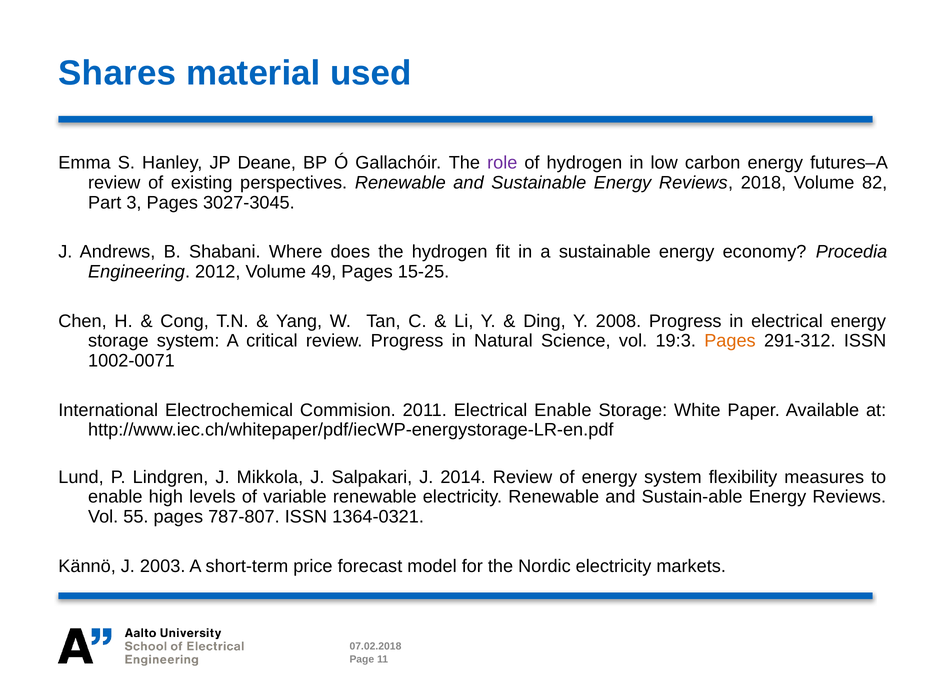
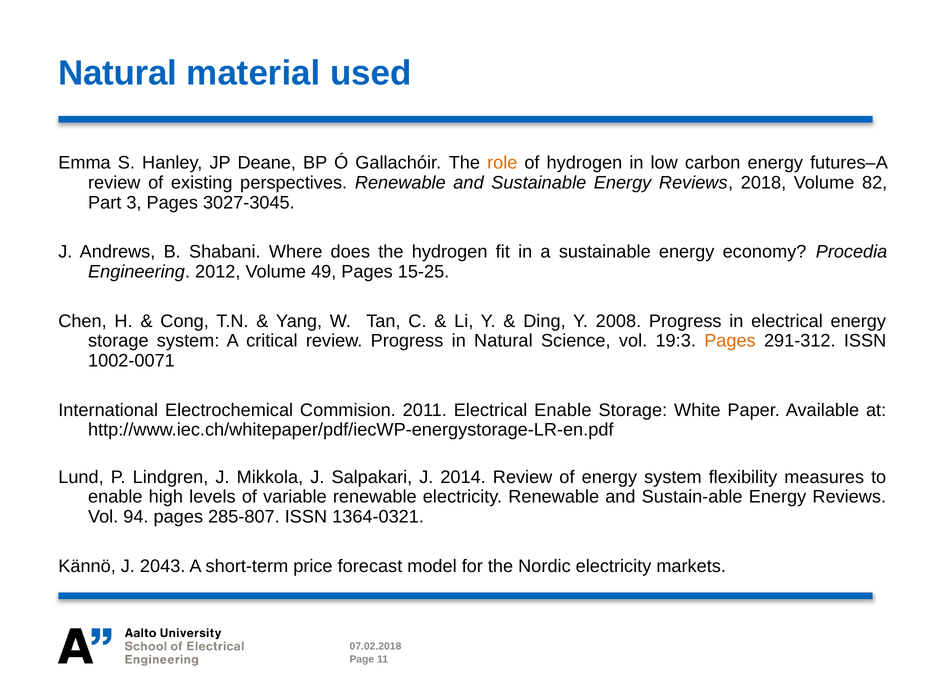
Shares: Shares -> Natural (118, 73)
role colour: purple -> orange (502, 163)
55: 55 -> 94 (136, 517)
787-807: 787-807 -> 285-807 (244, 517)
2003: 2003 -> 2043 (163, 566)
